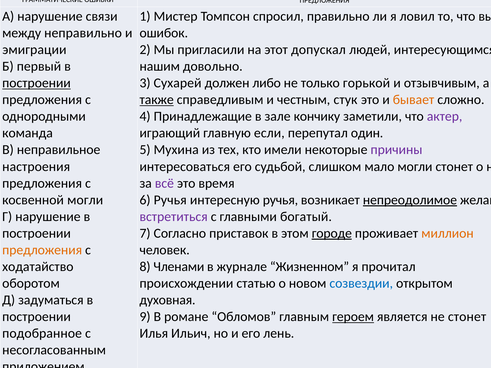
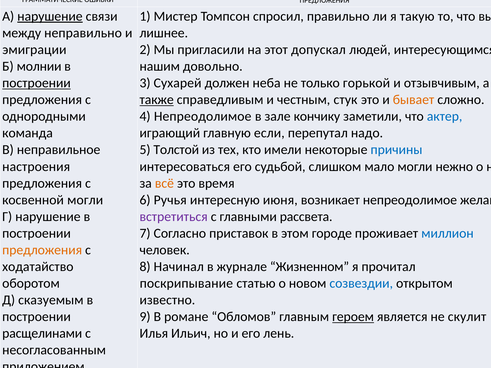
нарушение underline: none -> present (50, 16)
ловил: ловил -> такую (417, 16)
ошибок: ошибок -> лишнее (164, 33)
первый: первый -> молнии (39, 66)
либо: либо -> неба (267, 83)
4 Принадлежащие: Принадлежащие -> Непреодолимое (203, 117)
актер colour: purple -> blue (445, 117)
один: один -> надо (367, 133)
Мухина: Мухина -> Толстой (176, 150)
причины colour: purple -> blue (396, 150)
могли стонет: стонет -> нежно (454, 167)
всё colour: purple -> orange (164, 183)
интересную ручья: ручья -> июня (280, 200)
непреодолимое underline: present -> none (410, 200)
богатый: богатый -> рассвета (306, 217)
городе underline: present -> none (332, 233)
миллион colour: orange -> blue (447, 233)
Членами: Членами -> Начинал (179, 267)
происхождении: происхождении -> поскрипывание (186, 284)
задуматься: задуматься -> сказуемым (51, 300)
духовная: духовная -> известно (167, 300)
не стонет: стонет -> скулит (467, 317)
подобранное: подобранное -> расщелинами (42, 334)
